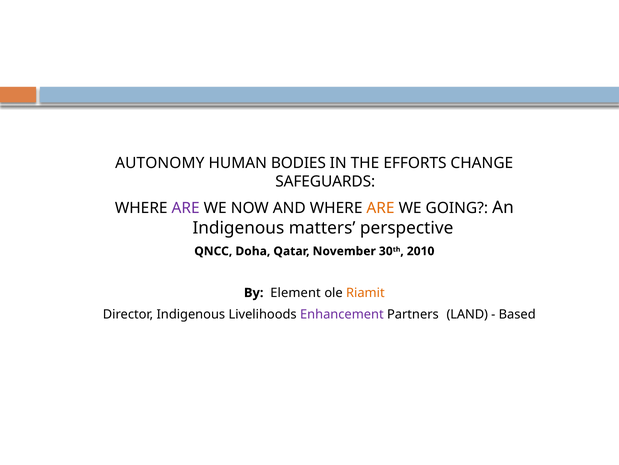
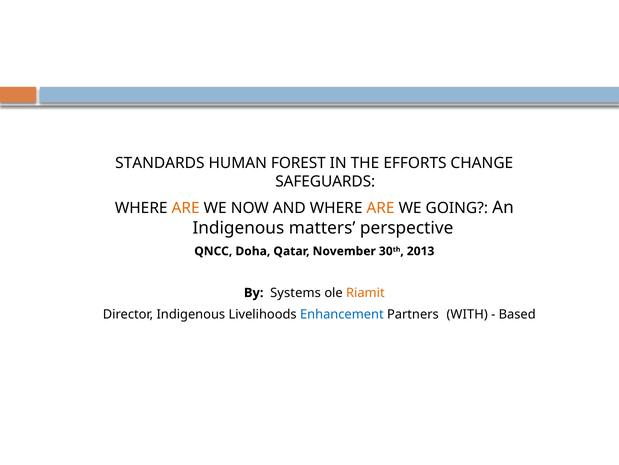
AUTONOMY: AUTONOMY -> STANDARDS (160, 163)
BODIES: BODIES -> FOREST (298, 163)
ARE colour: purple -> orange (186, 208)
2010: 2010 -> 2013 (421, 251)
Element: Element -> Systems (296, 292)
Enhancement colour: purple -> blue (342, 314)
LAND: LAND -> WITH (467, 314)
